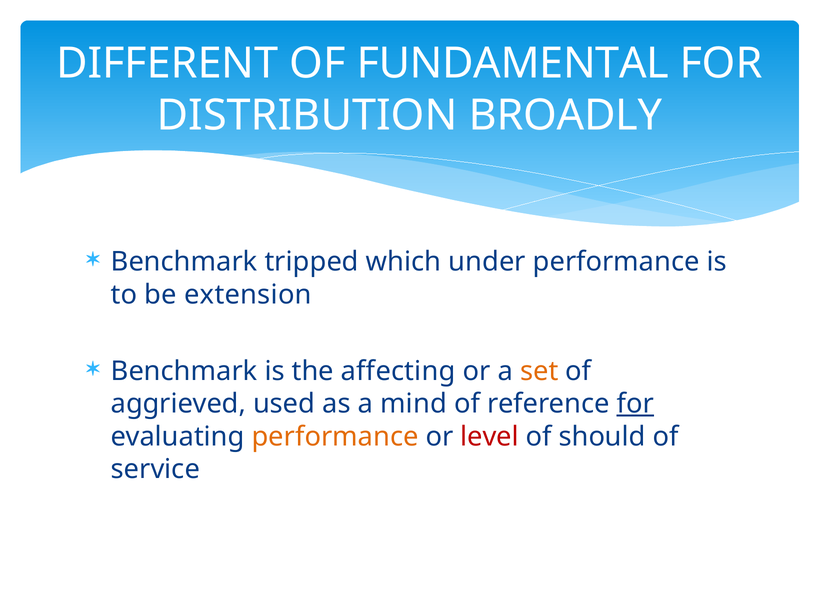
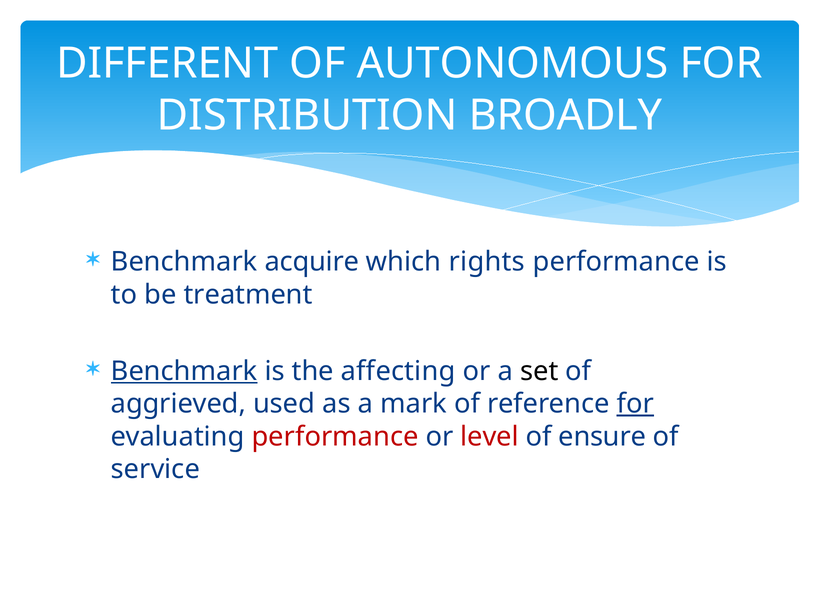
FUNDAMENTAL: FUNDAMENTAL -> AUTONOMOUS (513, 63)
tripped: tripped -> acquire (312, 262)
under: under -> rights (487, 262)
extension: extension -> treatment (248, 295)
Benchmark underline: none -> present (184, 371)
set colour: orange -> black (539, 371)
mind: mind -> mark (414, 404)
performance colour: orange -> red (335, 437)
should: should -> ensure (602, 437)
